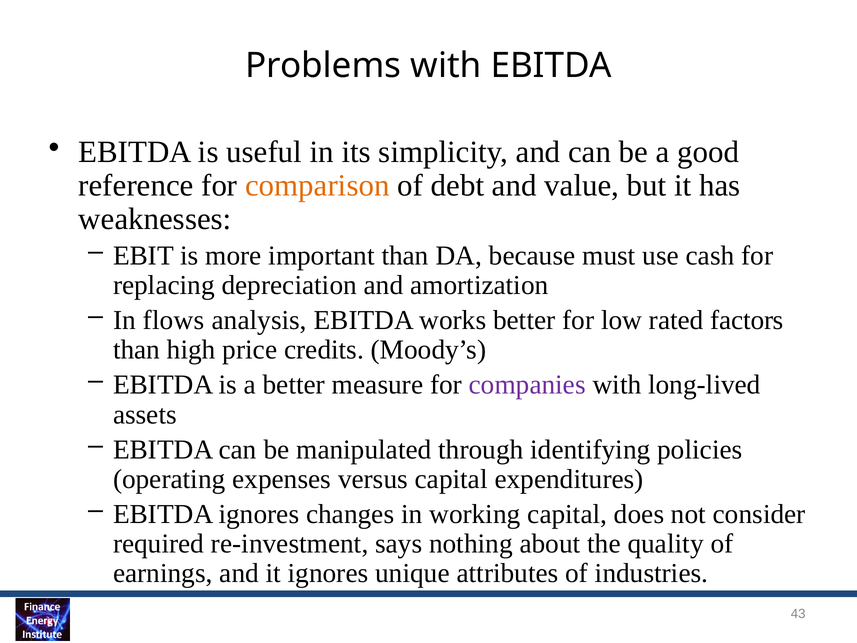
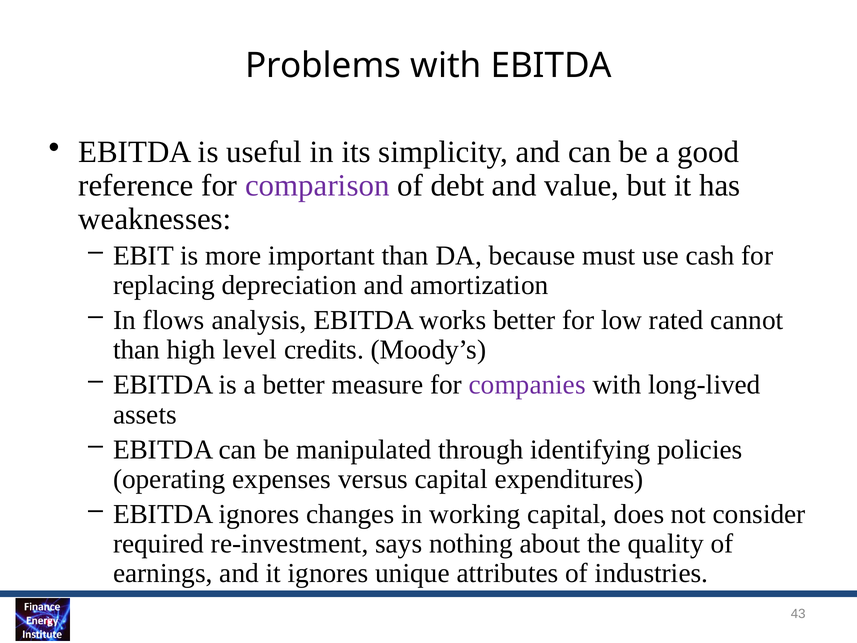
comparison colour: orange -> purple (317, 186)
factors: factors -> cannot (747, 320)
price: price -> level (250, 350)
